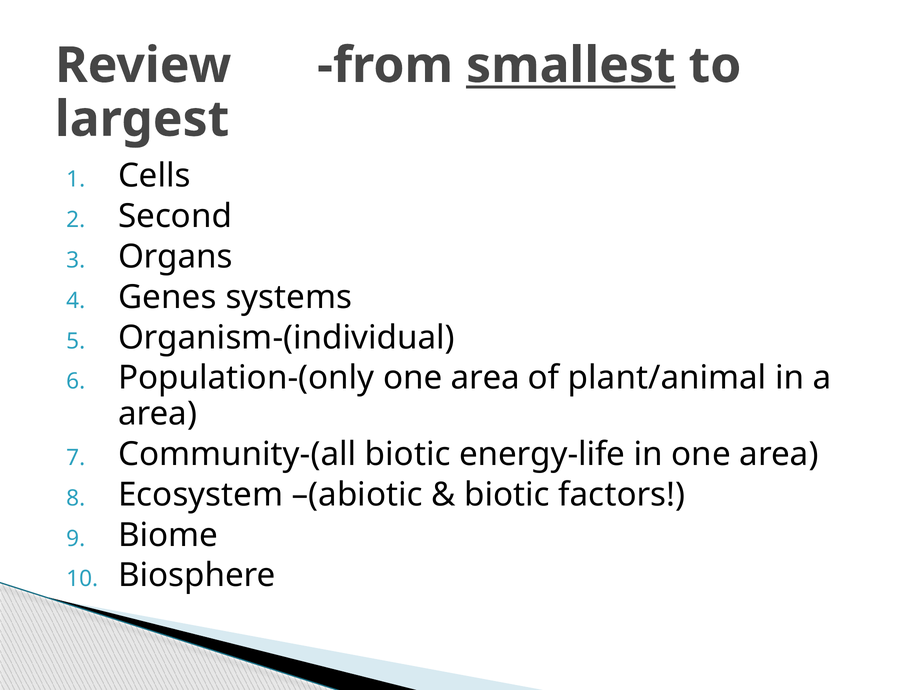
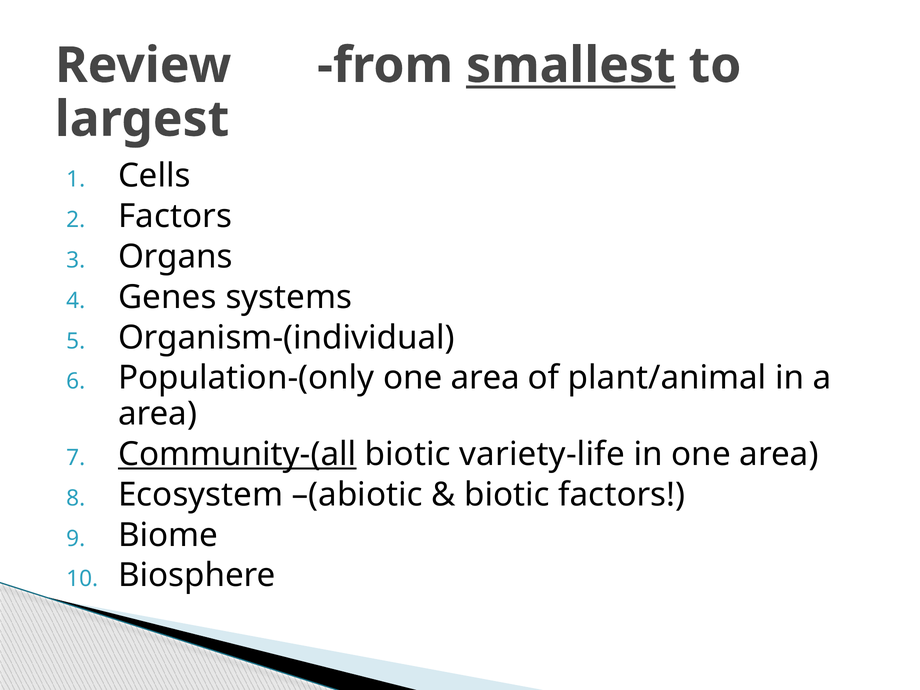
Second: Second -> Factors (175, 216)
Community-(all underline: none -> present (237, 454)
energy-life: energy-life -> variety-life (542, 454)
